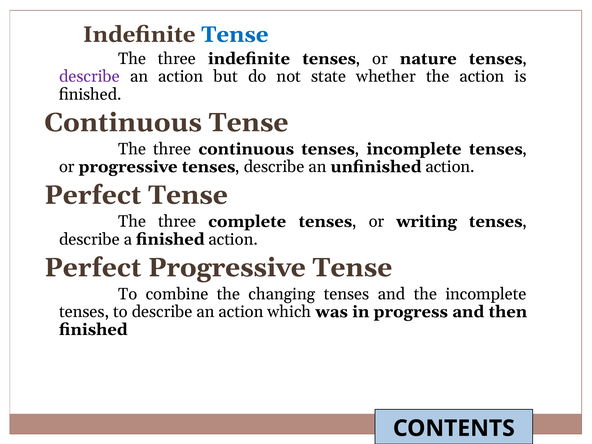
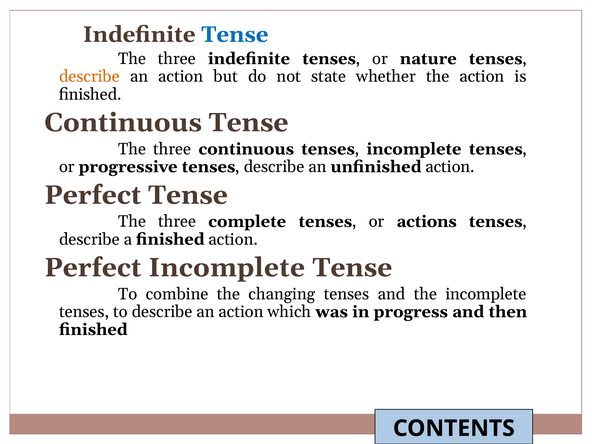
describe colour: purple -> orange (89, 76)
writing: writing -> actions (427, 222)
Perfect Progressive: Progressive -> Incomplete (227, 268)
